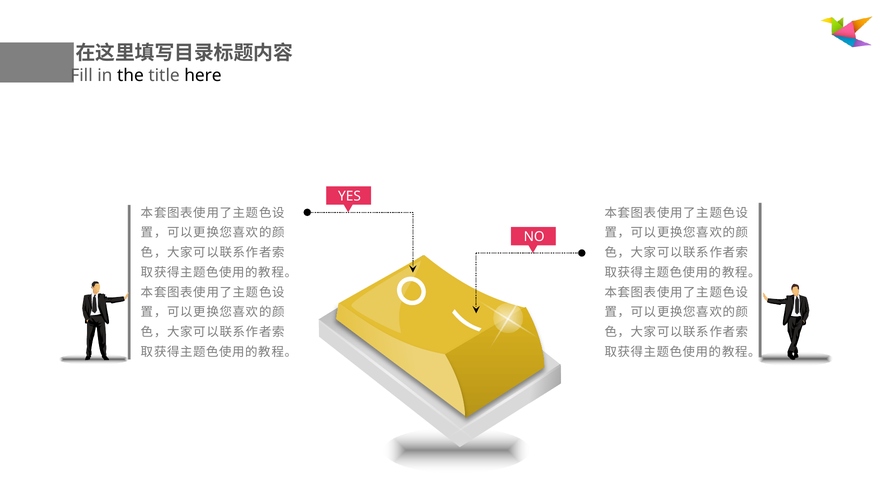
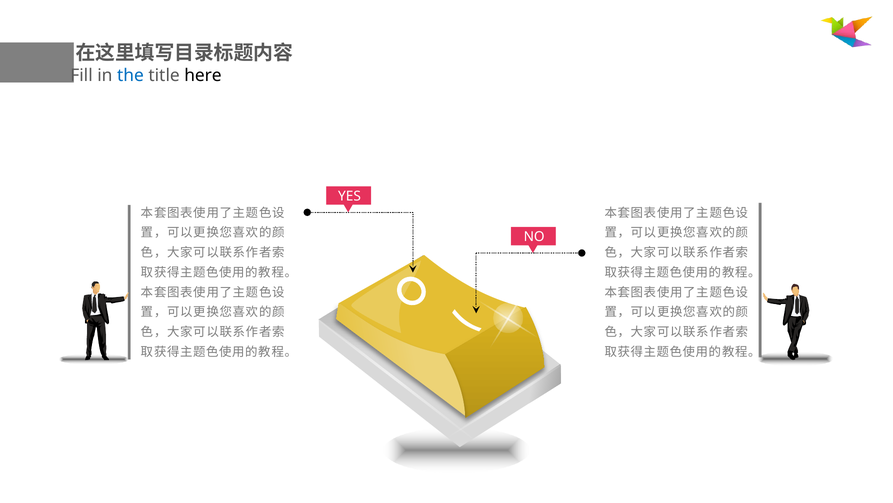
the colour: black -> blue (130, 75)
